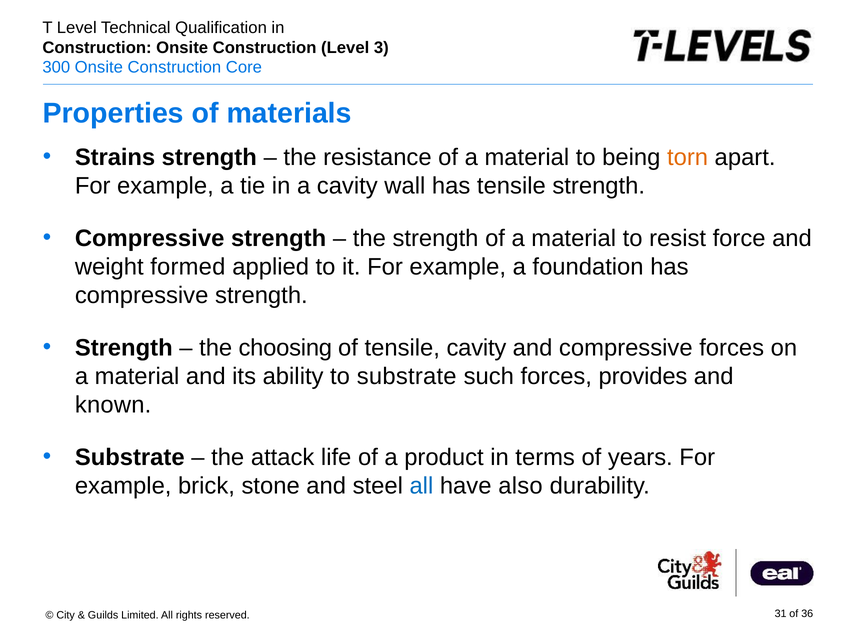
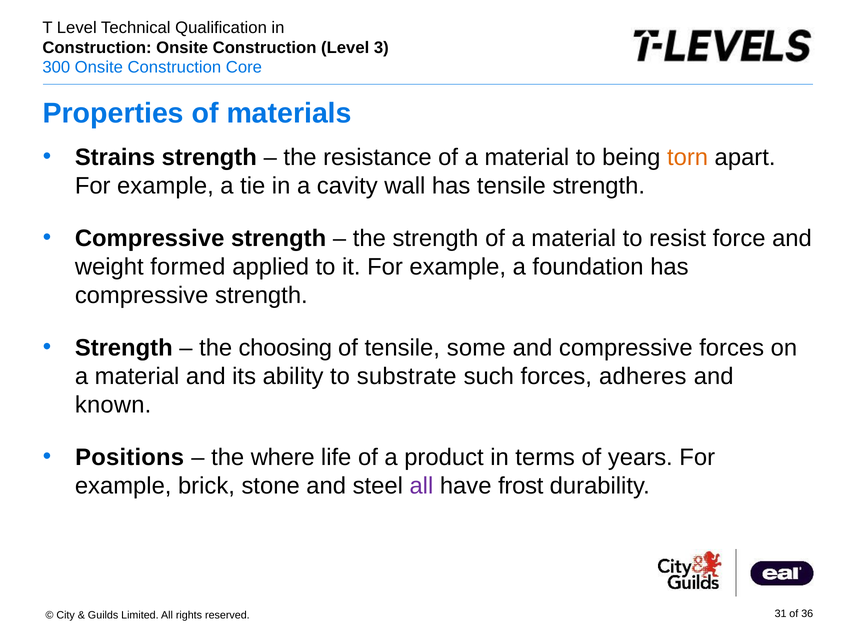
tensile cavity: cavity -> some (476, 348)
provides: provides -> adheres (643, 376)
Substrate: Substrate -> Positions (130, 457)
attack: attack -> where (283, 457)
all colour: blue -> purple (421, 486)
also: also -> frost (521, 486)
